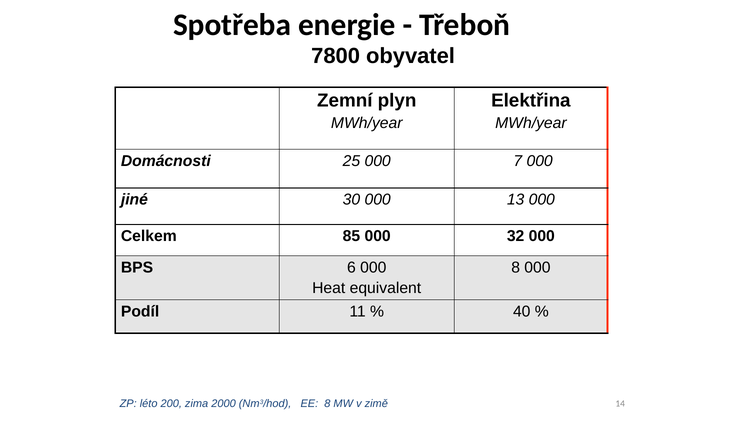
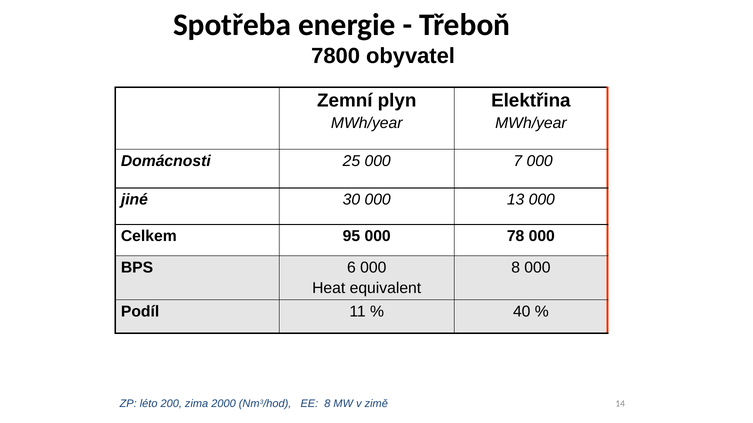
85: 85 -> 95 (351, 237)
32: 32 -> 78 (516, 237)
